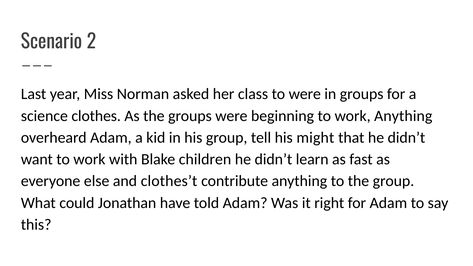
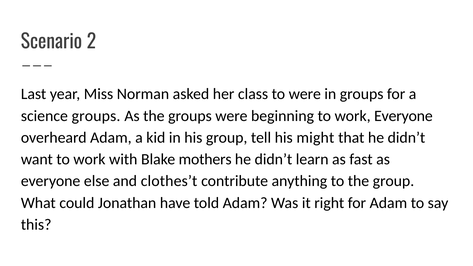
science clothes: clothes -> groups (96, 116)
work Anything: Anything -> Everyone (403, 116)
children: children -> mothers (205, 159)
